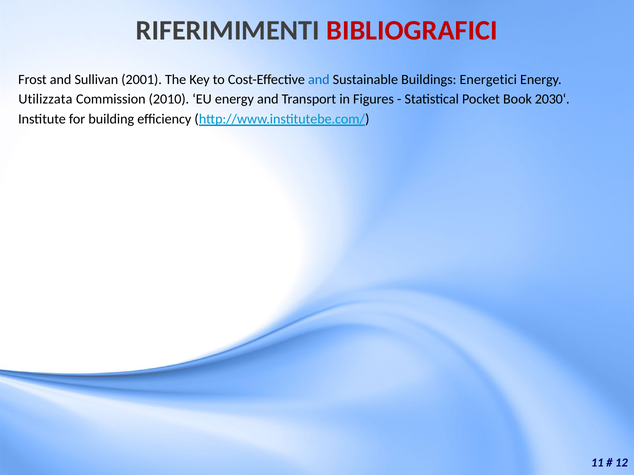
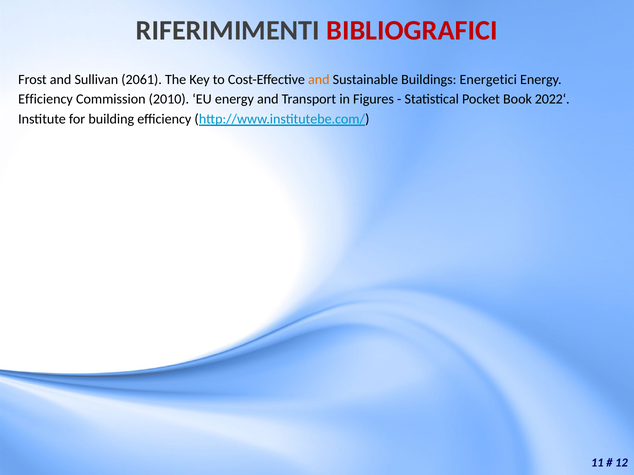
2001: 2001 -> 2061 (142, 80)
and colour: blue -> orange (319, 80)
Utilizzata: Utilizzata -> Efficiency (46, 99)
2030‘: 2030‘ -> 2022‘ (552, 99)
